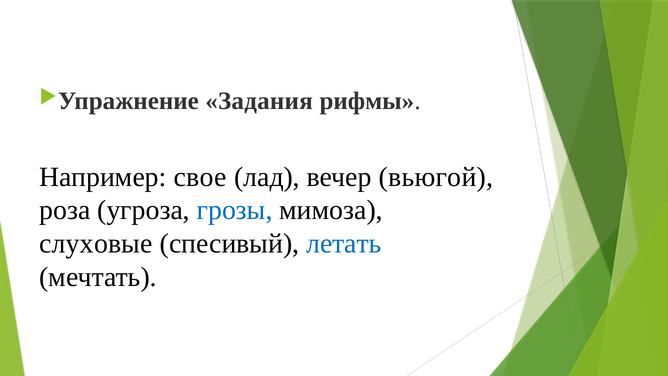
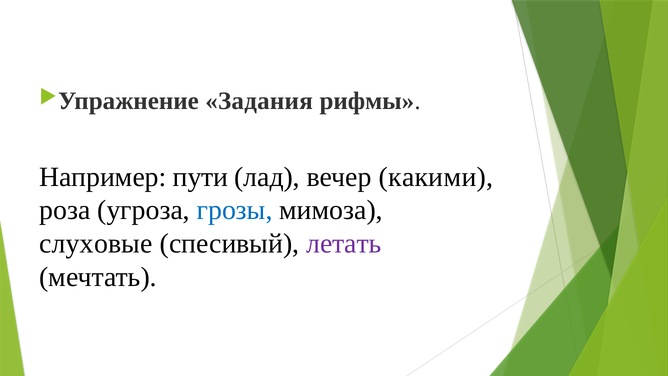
свое: свое -> пути (200, 177)
вьюгой: вьюгой -> какими (436, 177)
летать colour: blue -> purple (344, 244)
